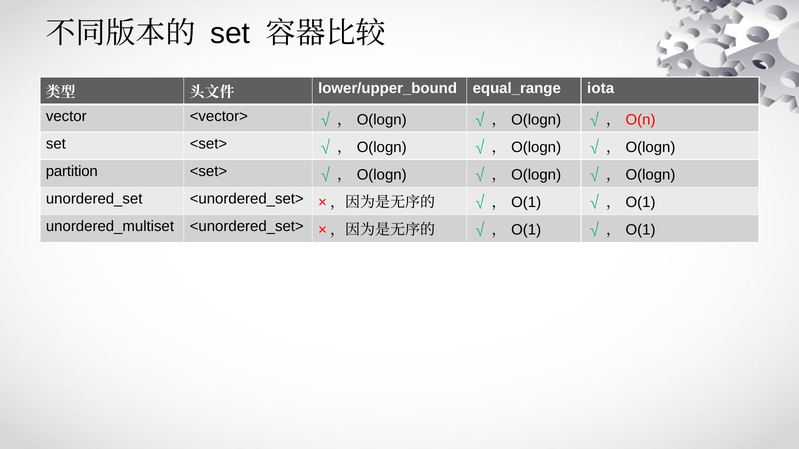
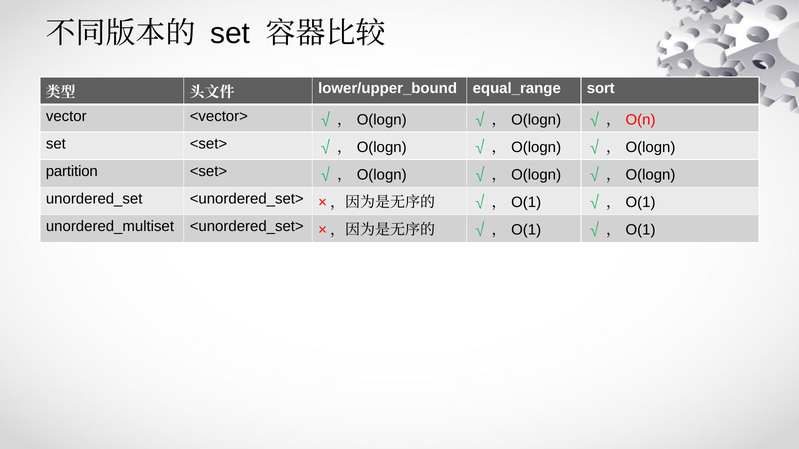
iota: iota -> sort (601, 89)
